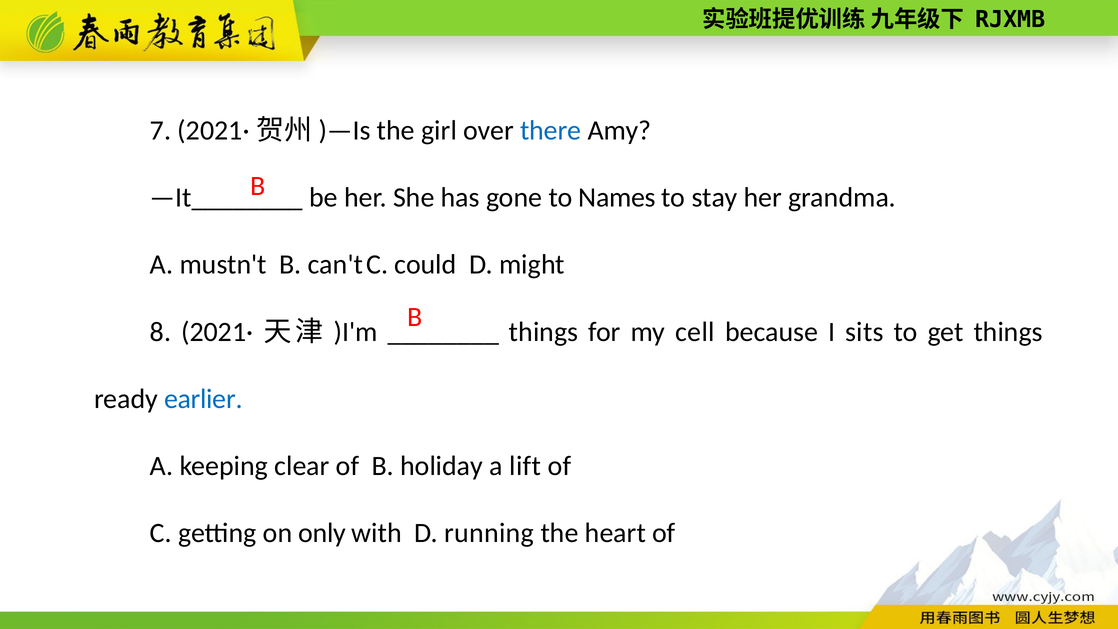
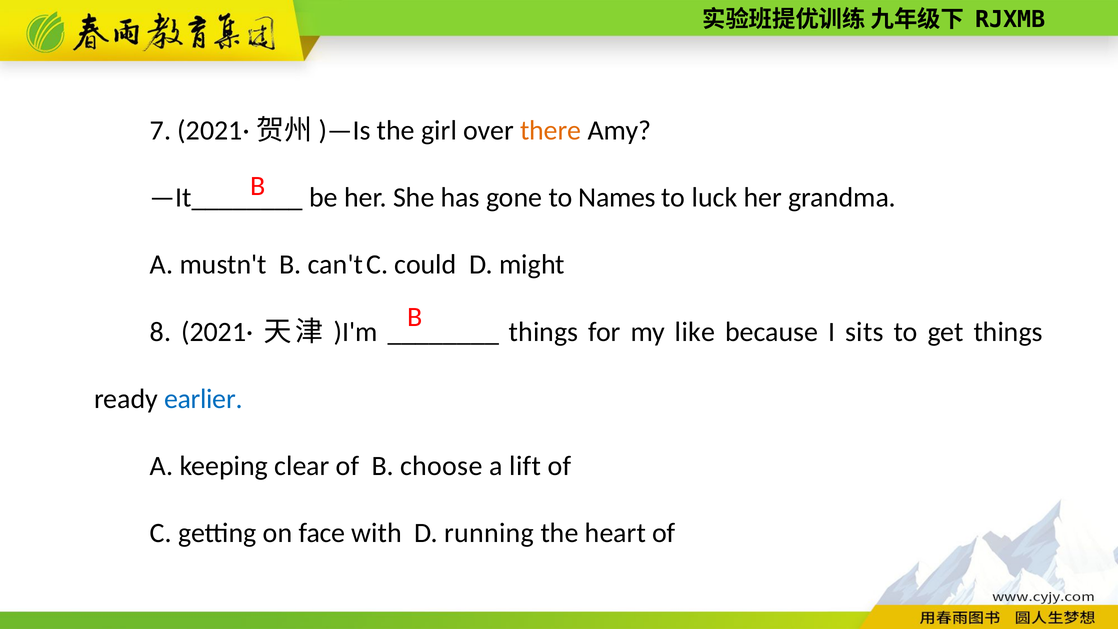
there colour: blue -> orange (551, 130)
stay: stay -> luck (714, 198)
cell: cell -> like (695, 332)
holiday: holiday -> choose (441, 466)
only: only -> face (322, 533)
